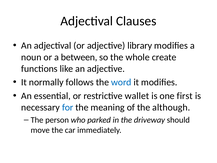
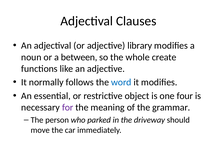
wallet: wallet -> object (137, 96)
first: first -> four (185, 96)
for colour: blue -> purple (68, 107)
although: although -> grammar (171, 107)
